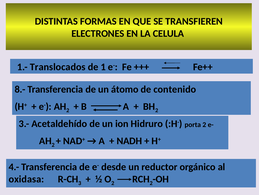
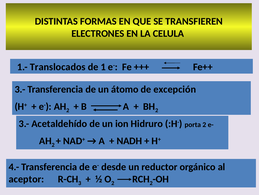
8.-: 8.- -> 3.- (20, 89)
contenido: contenido -> excepción (175, 89)
oxidasa: oxidasa -> aceptor (26, 178)
